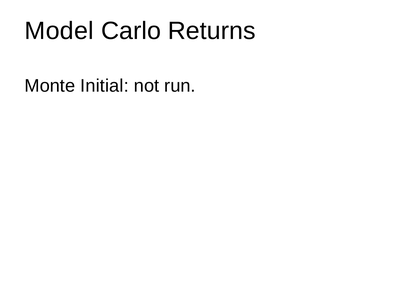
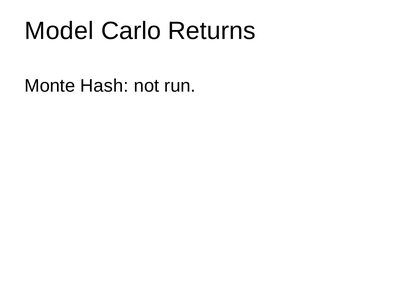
Initial: Initial -> Hash (104, 86)
